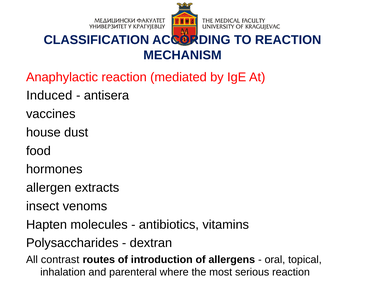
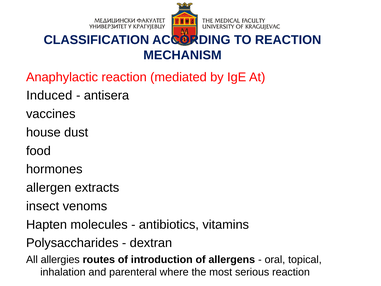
contrast: contrast -> allergies (60, 259)
